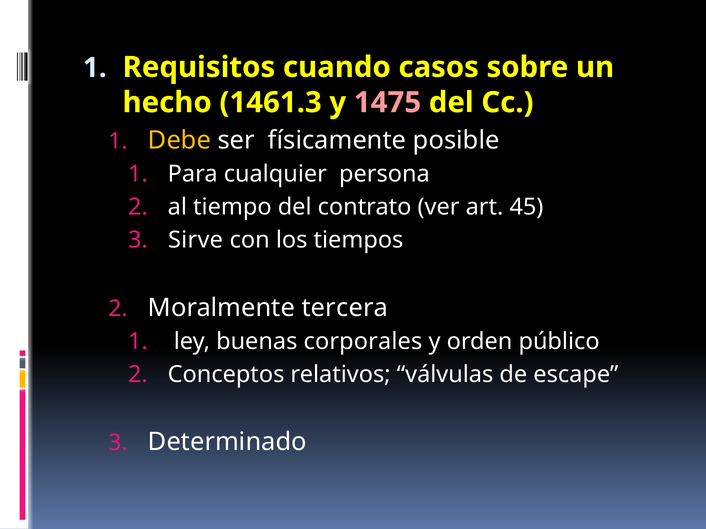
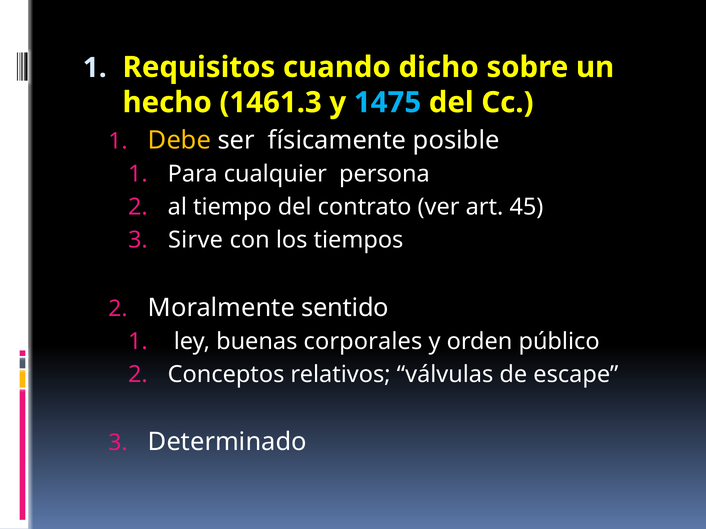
casos: casos -> dicho (439, 67)
1475 colour: pink -> light blue (388, 103)
tercera: tercera -> sentido (345, 308)
